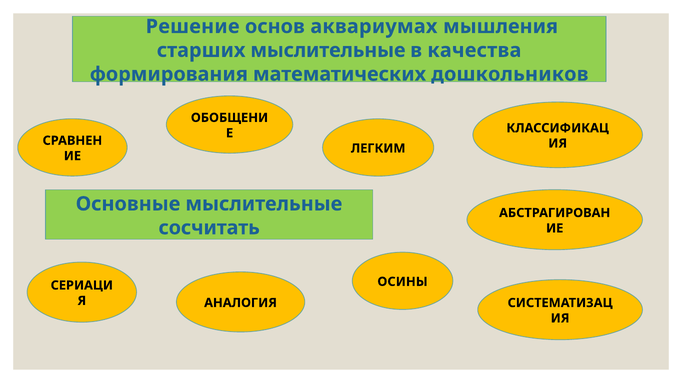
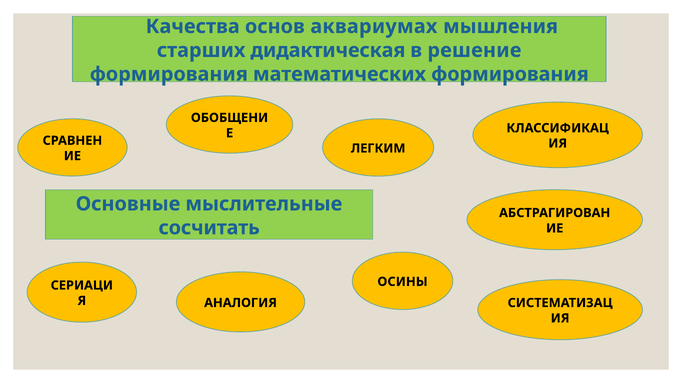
Решение: Решение -> Качества (193, 27)
старших мыслительные: мыслительные -> дидактическая (328, 50)
качества: качества -> решение (474, 50)
математических дошкольников: дошкольников -> формирования (510, 74)
